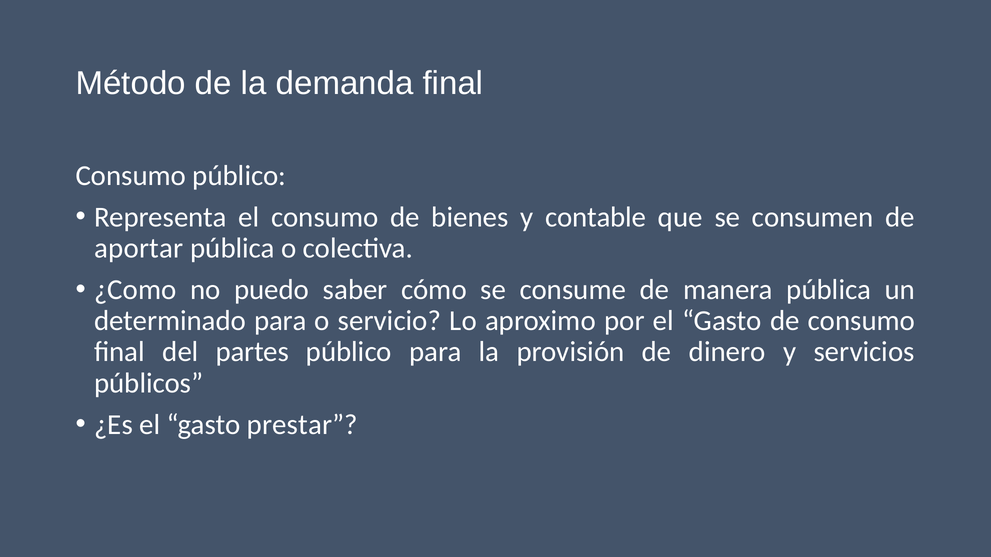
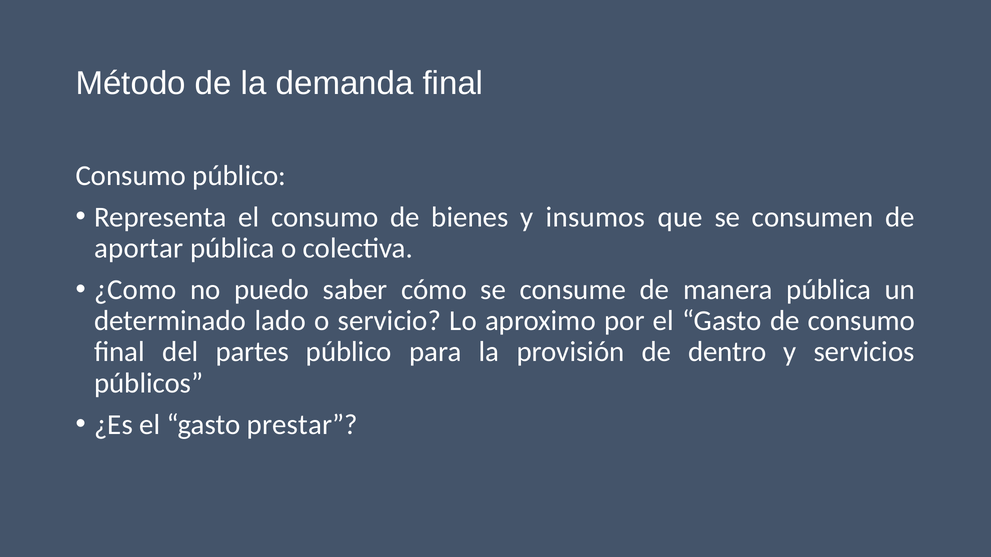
contable: contable -> insumos (595, 217)
determinado para: para -> lado (280, 321)
dinero: dinero -> dentro (727, 352)
